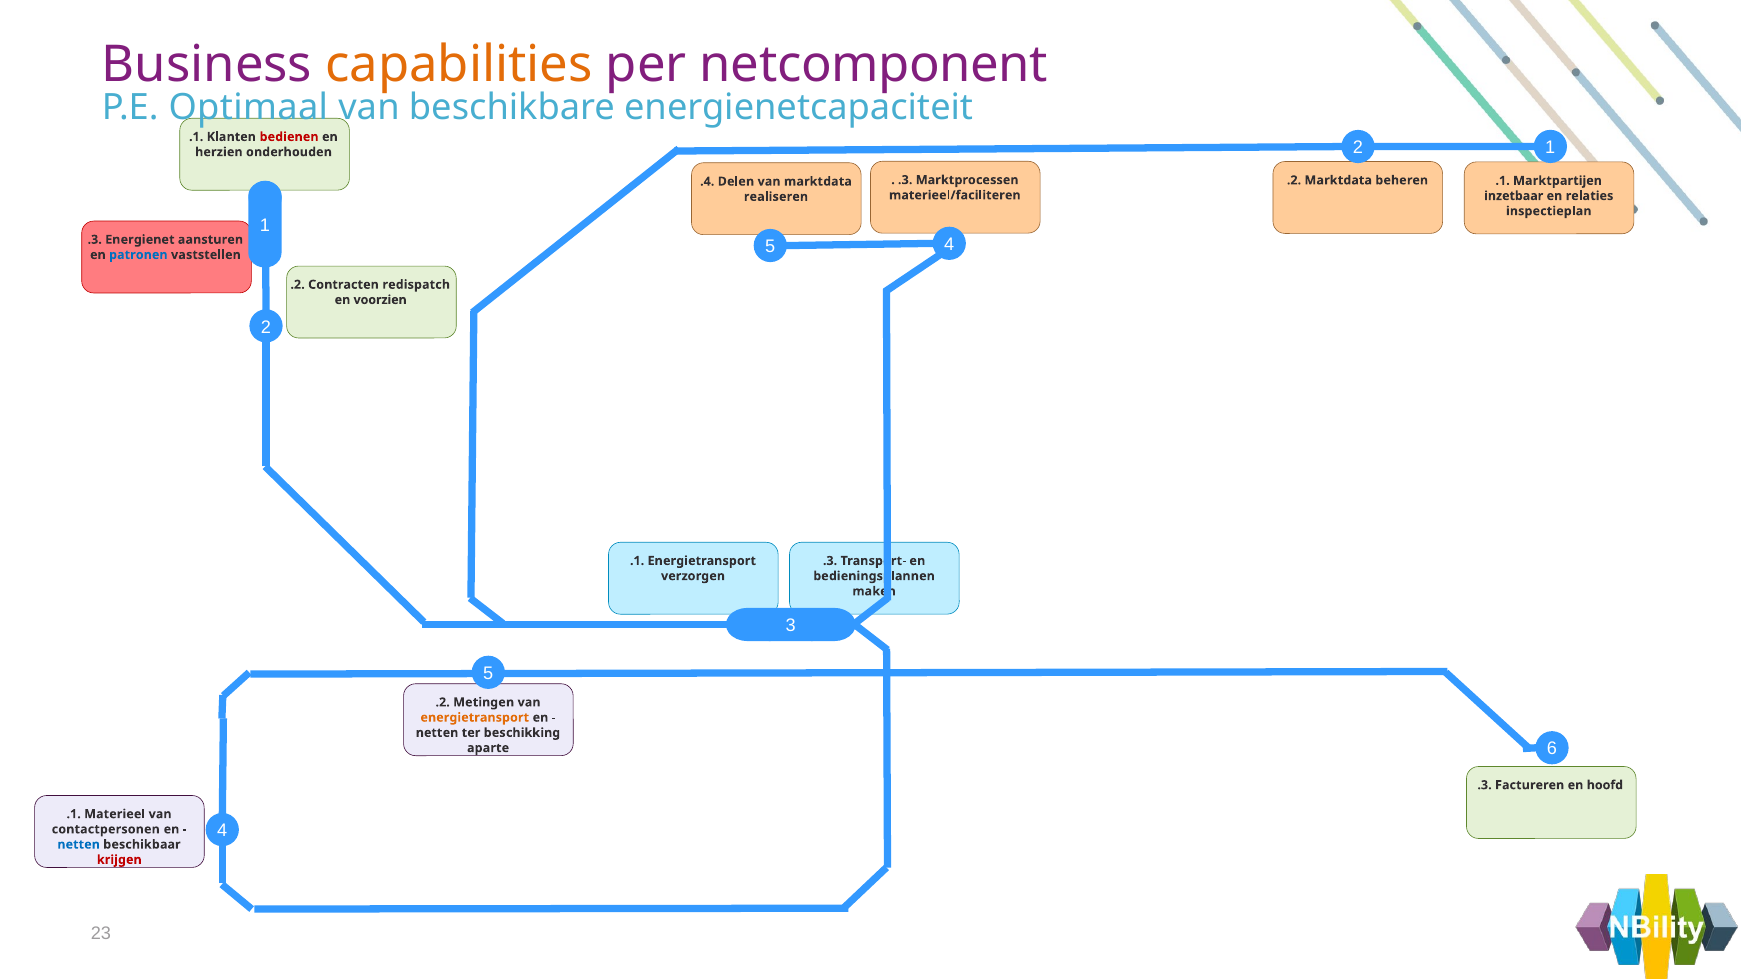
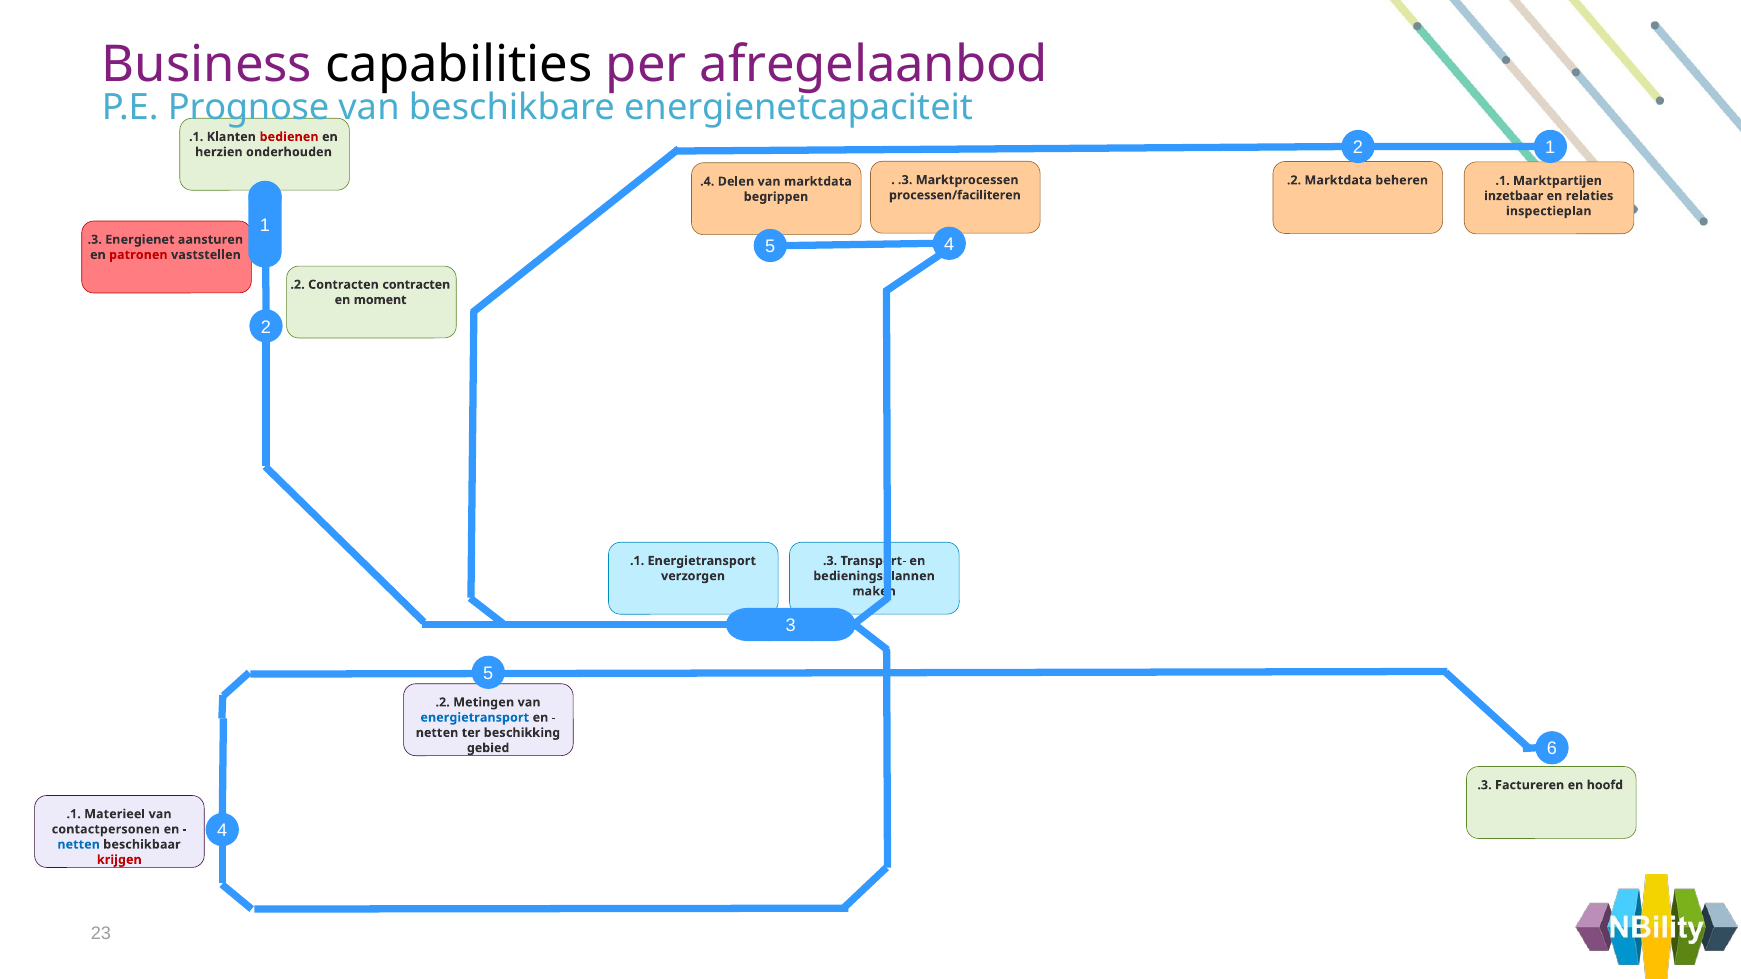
capabilities colour: orange -> black (459, 65)
netcomponent: netcomponent -> afregelaanbod (874, 65)
Optimaal: Optimaal -> Prognose (249, 107)
materieel/faciliteren: materieel/faciliteren -> processen/faciliteren (955, 195)
realiseren: realiseren -> begrippen (776, 197)
patronen colour: blue -> red (138, 255)
Contracten redispatch: redispatch -> contracten (416, 285)
voorzien: voorzien -> moment (380, 300)
energietransport colour: orange -> blue (475, 718)
aparte: aparte -> gebied (488, 748)
